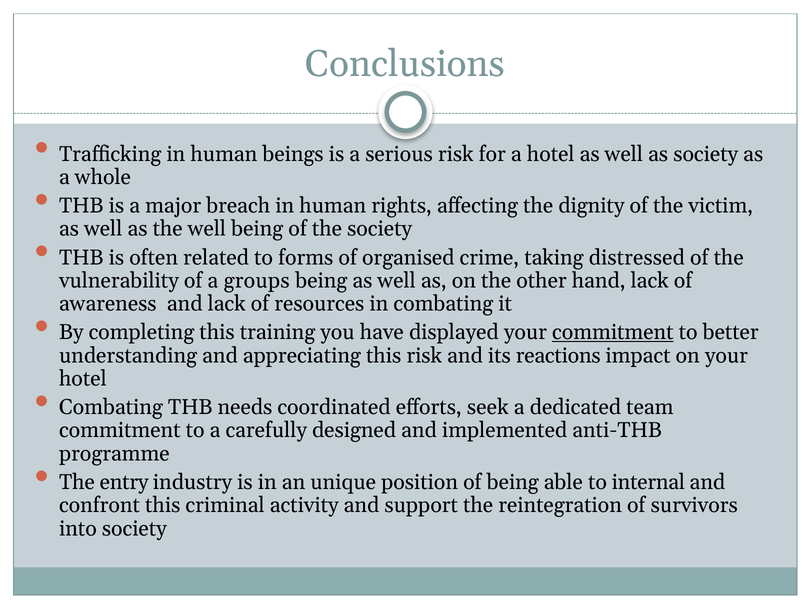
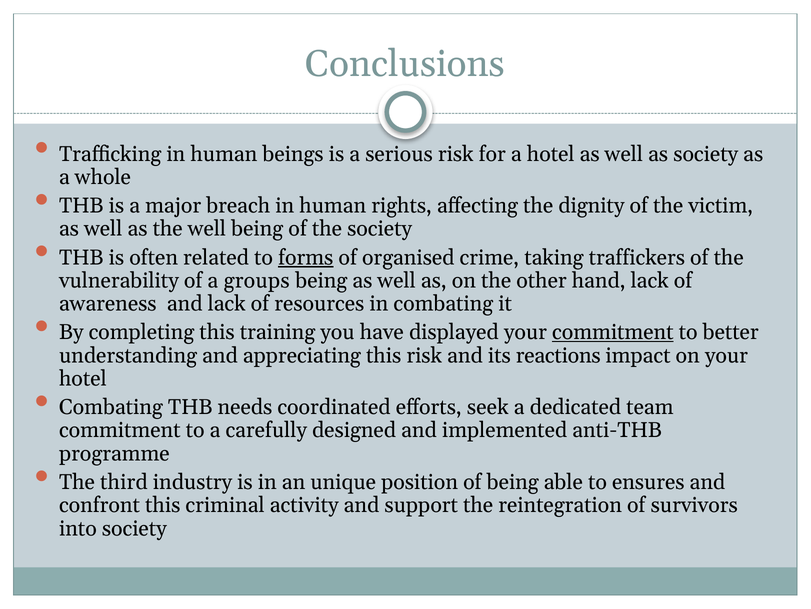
forms underline: none -> present (306, 257)
distressed: distressed -> traffickers (637, 257)
entry: entry -> third (124, 482)
internal: internal -> ensures (648, 482)
